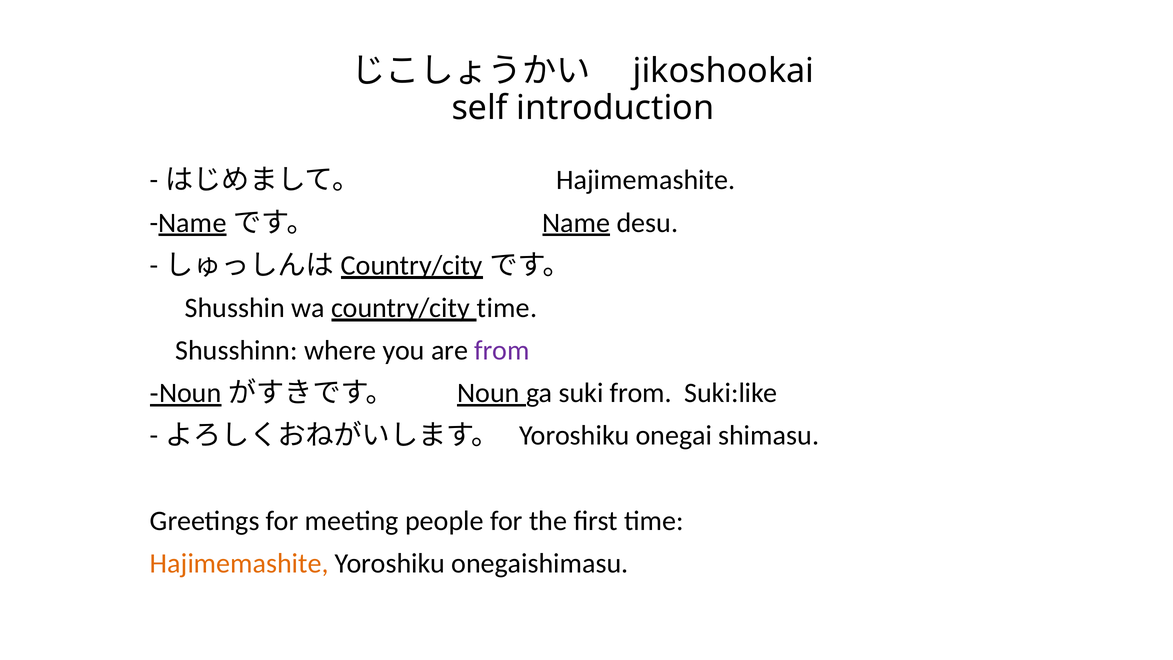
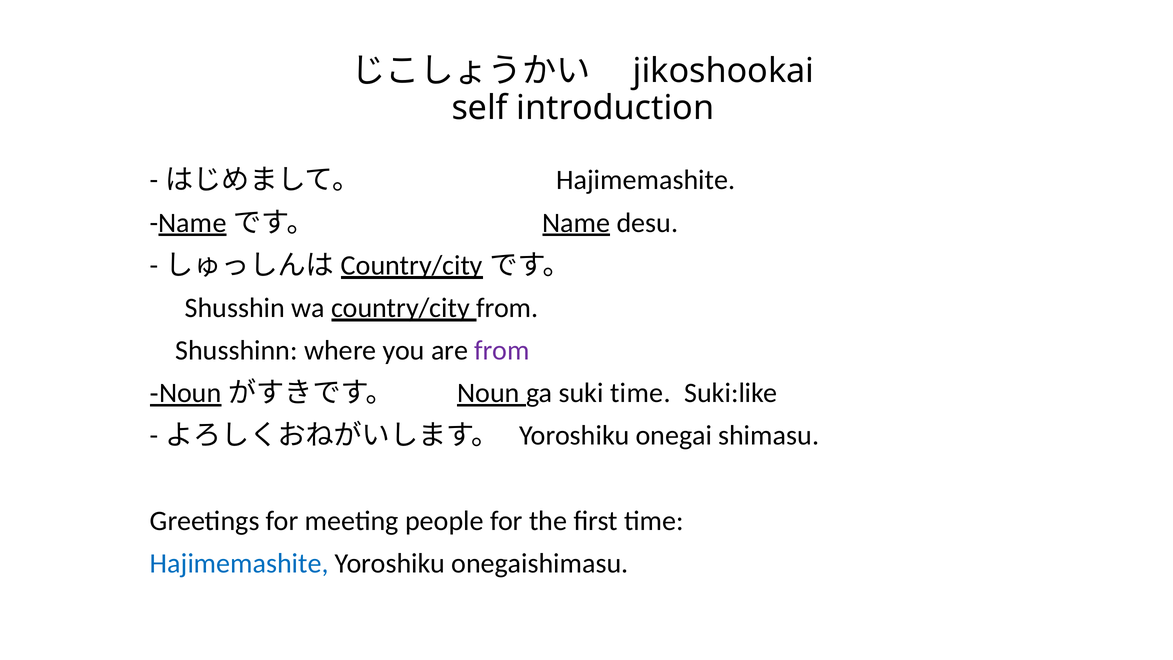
country/city time: time -> from (507, 308)
suki from: from -> time (641, 393)
Hajimemashite colour: orange -> blue (239, 563)
